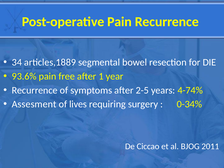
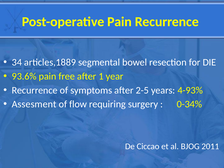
4-74%: 4-74% -> 4-93% (190, 90)
lives: lives -> flow (78, 104)
